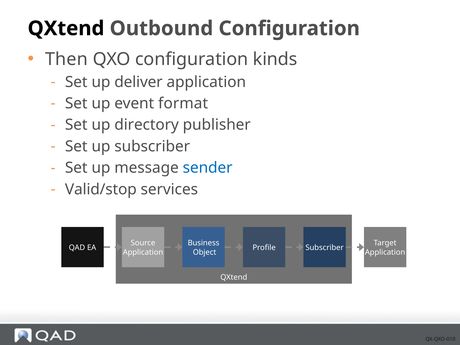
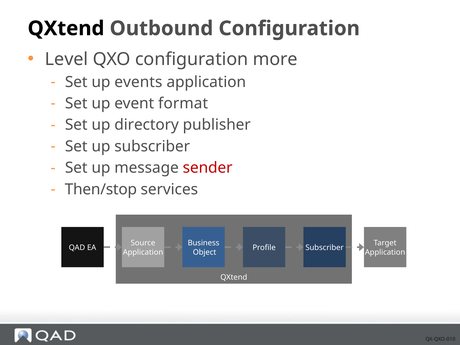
Then: Then -> Level (67, 59)
kinds: kinds -> more (275, 59)
deliver: deliver -> events (138, 82)
sender colour: blue -> red (208, 168)
Valid/stop: Valid/stop -> Then/stop (101, 189)
